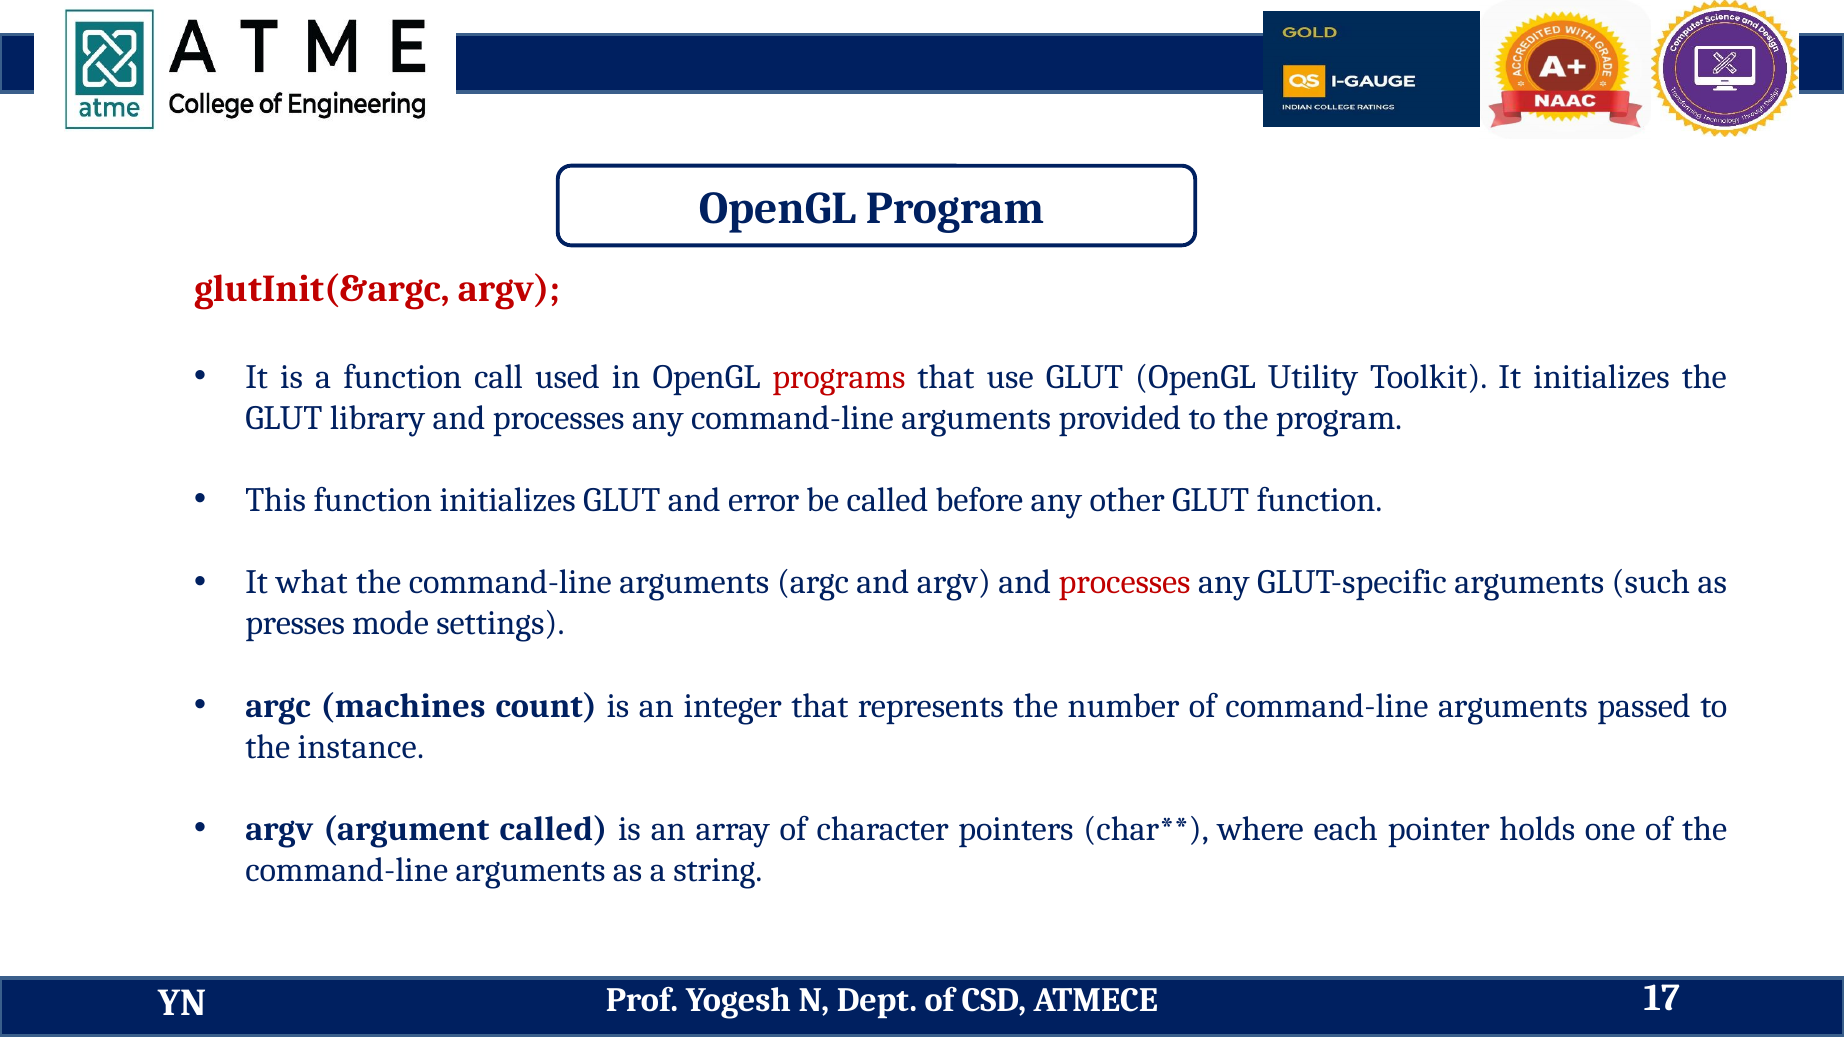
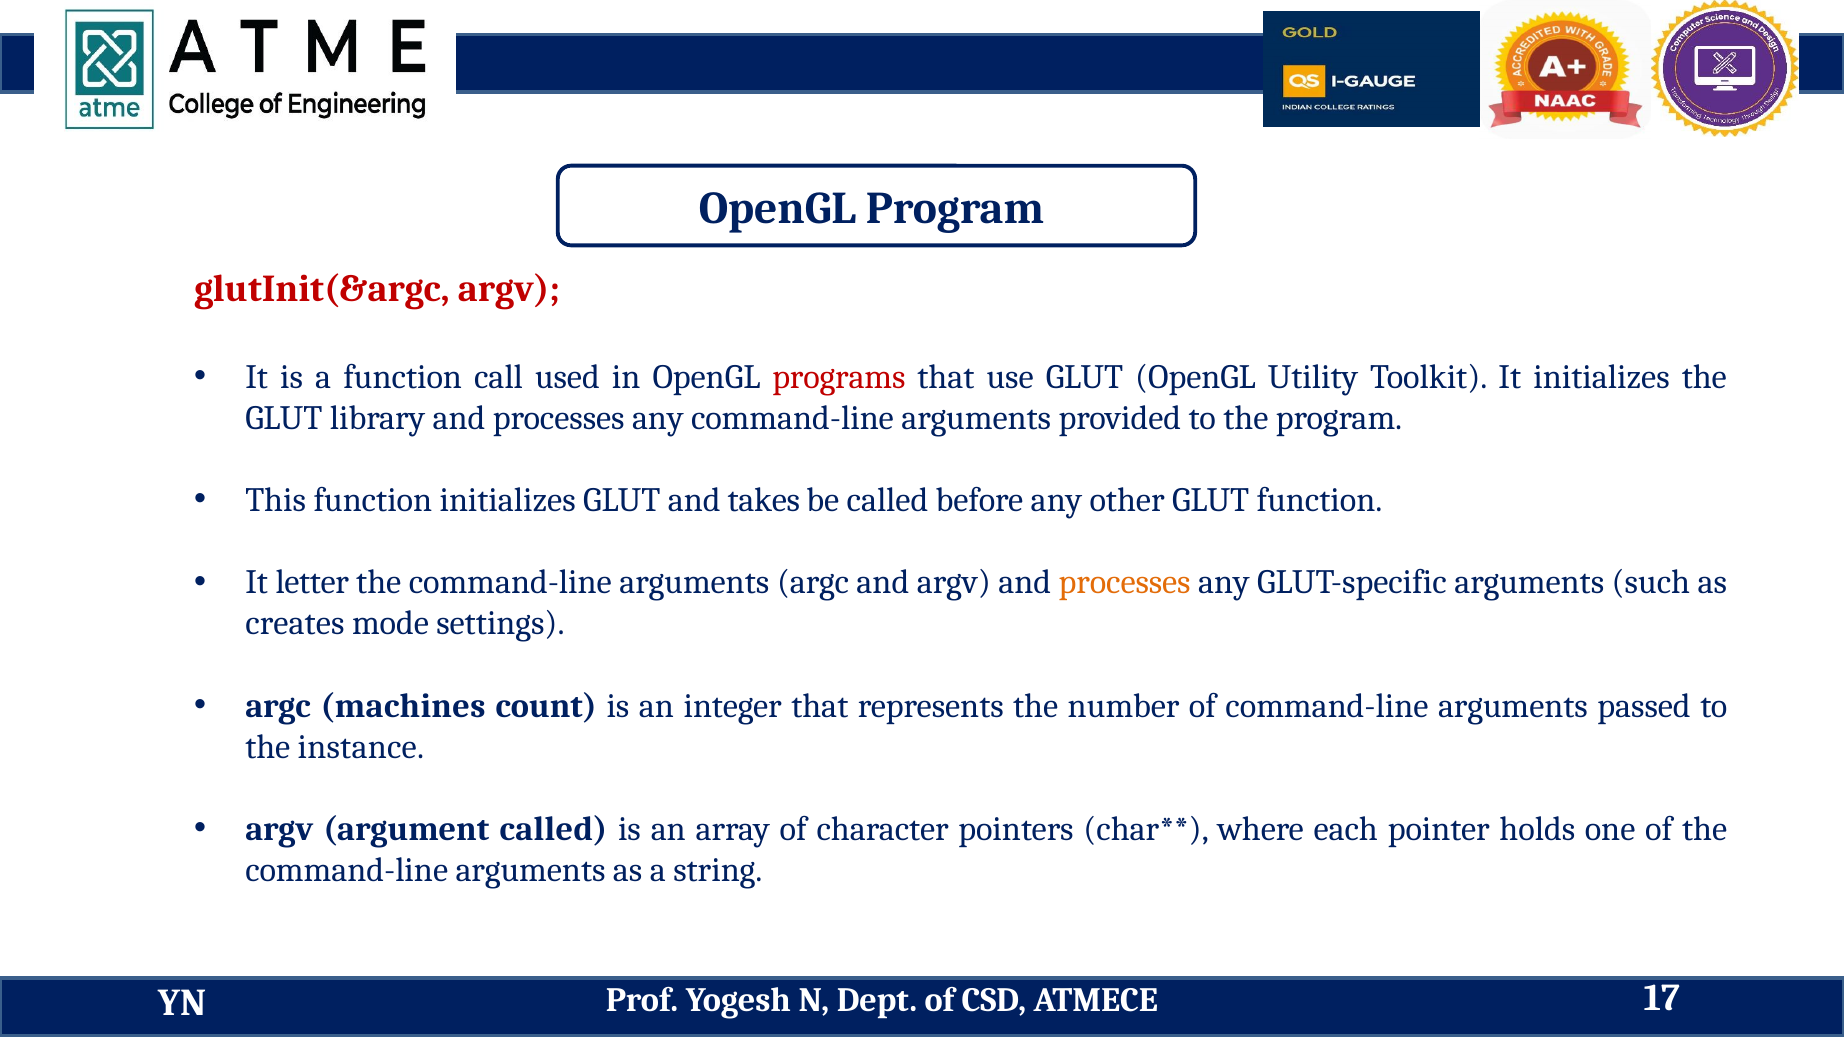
error: error -> takes (764, 501)
what: what -> letter (312, 583)
processes colour: red -> orange (1125, 583)
presses: presses -> creates (295, 624)
